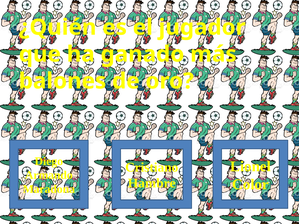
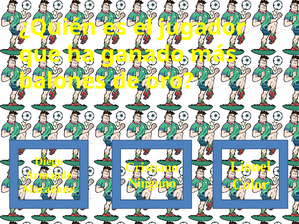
Hambre: Hambre -> Ninguno (152, 183)
